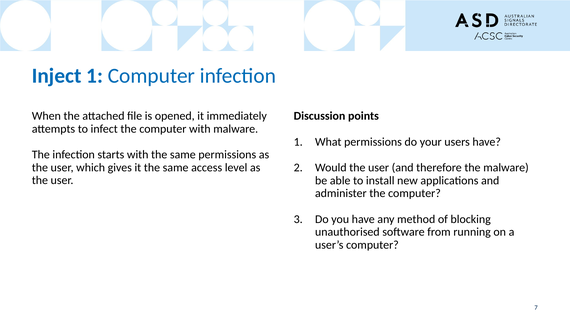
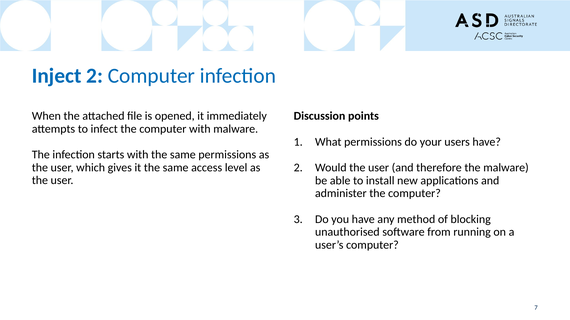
Inject 1: 1 -> 2 (95, 76)
